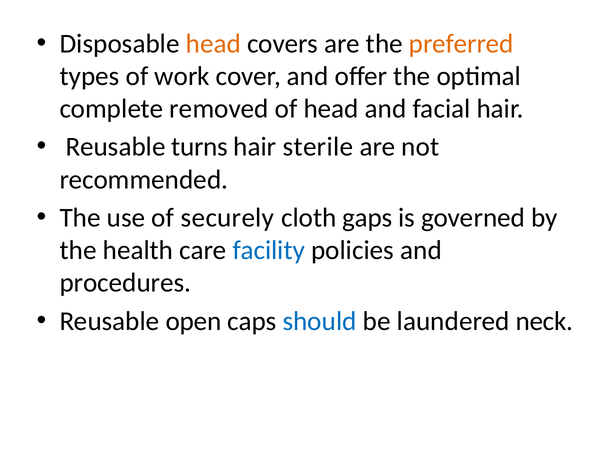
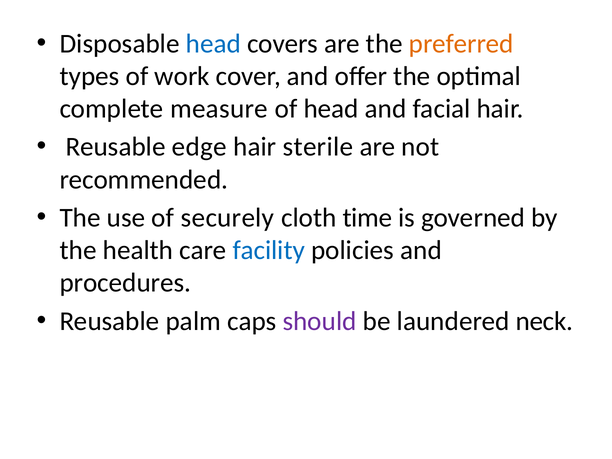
head colour: orange -> blue (213, 44)
removed: removed -> measure (219, 109)
turns: turns -> edge (199, 147)
gaps: gaps -> time (367, 218)
open: open -> palm (193, 321)
should colour: blue -> purple (320, 321)
